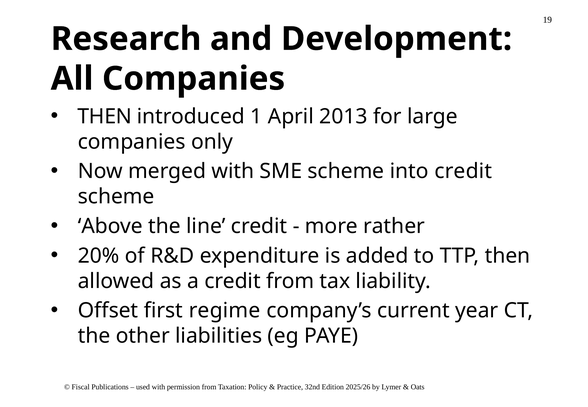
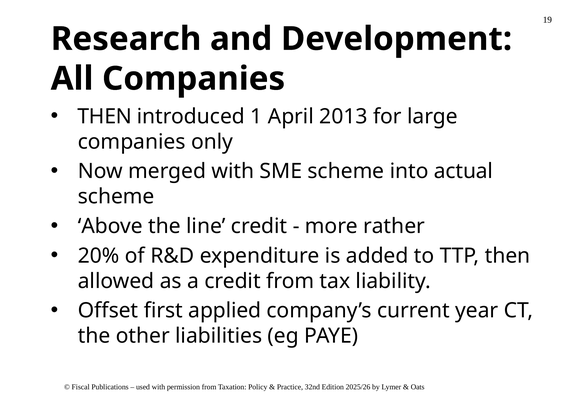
into credit: credit -> actual (463, 171)
regime: regime -> applied (225, 311)
